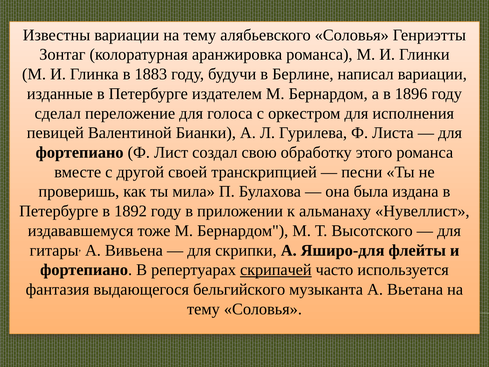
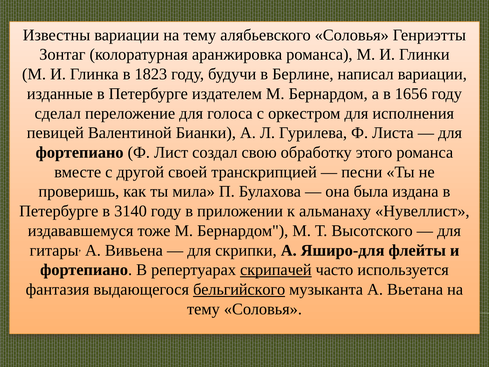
1883: 1883 -> 1823 (151, 74)
1896: 1896 -> 1656 (411, 94)
1892: 1892 -> 3140 (131, 211)
бельгийского underline: none -> present (239, 289)
